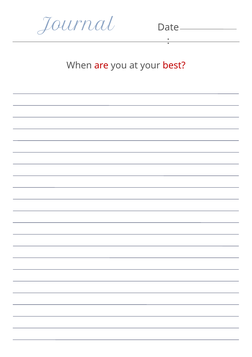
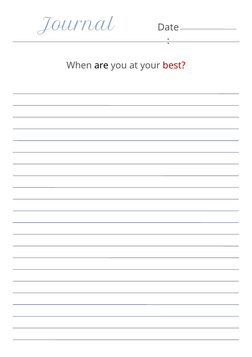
are colour: red -> black (101, 65)
